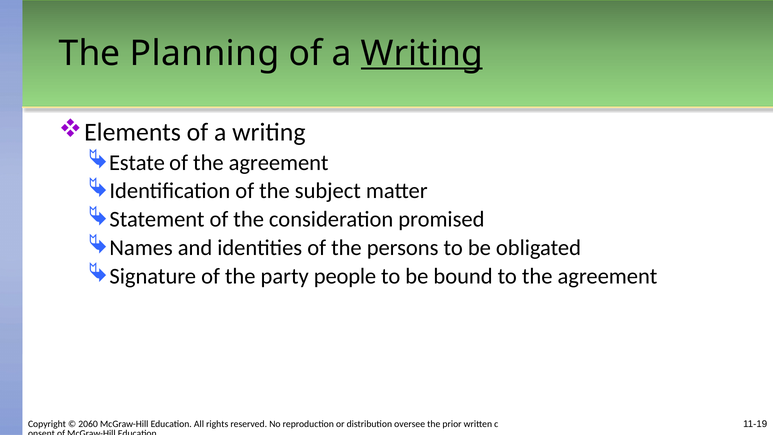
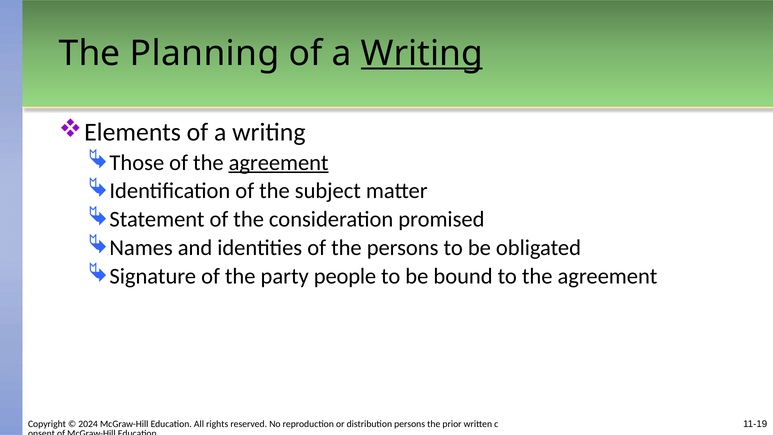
Estate: Estate -> Those (137, 163)
agreement underline: none -> present (279, 163)
2060: 2060 -> 2024 (88, 424)
distribution oversee: oversee -> persons (410, 424)
